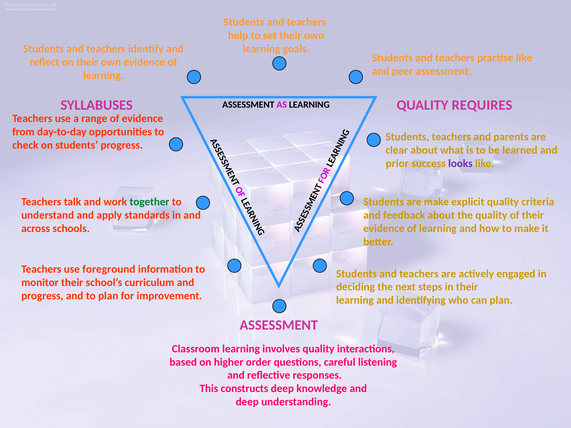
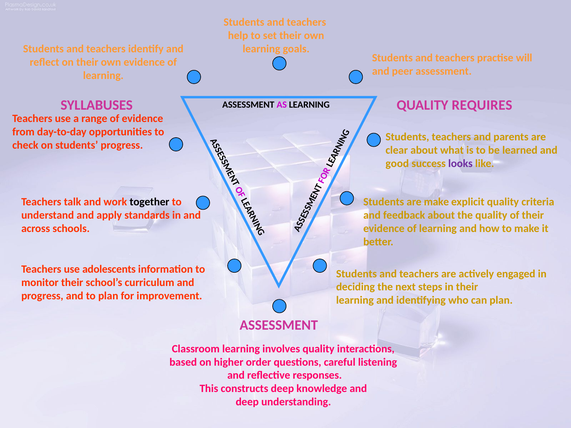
practise like: like -> will (524, 58)
prior: prior -> good (397, 163)
together colour: green -> black (149, 202)
foreground: foreground -> adolescents (109, 269)
